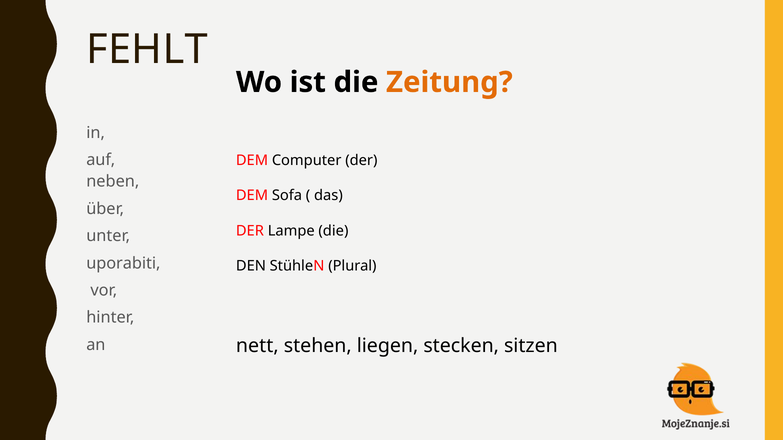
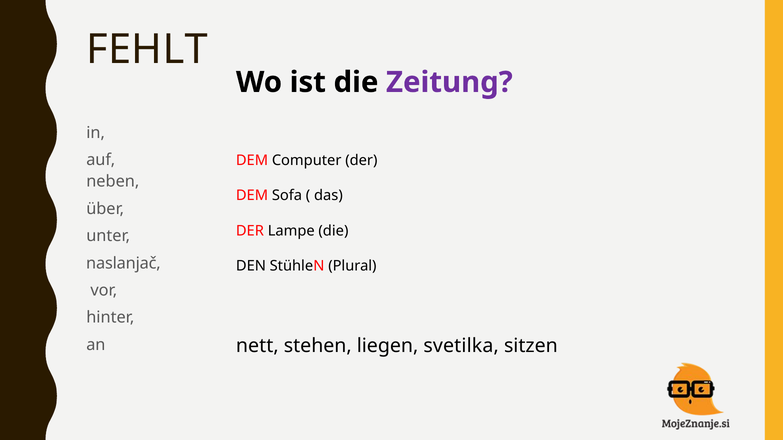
Zeitung colour: orange -> purple (449, 82)
uporabiti: uporabiti -> naslanjač (123, 263)
stecken: stecken -> svetilka (461, 346)
